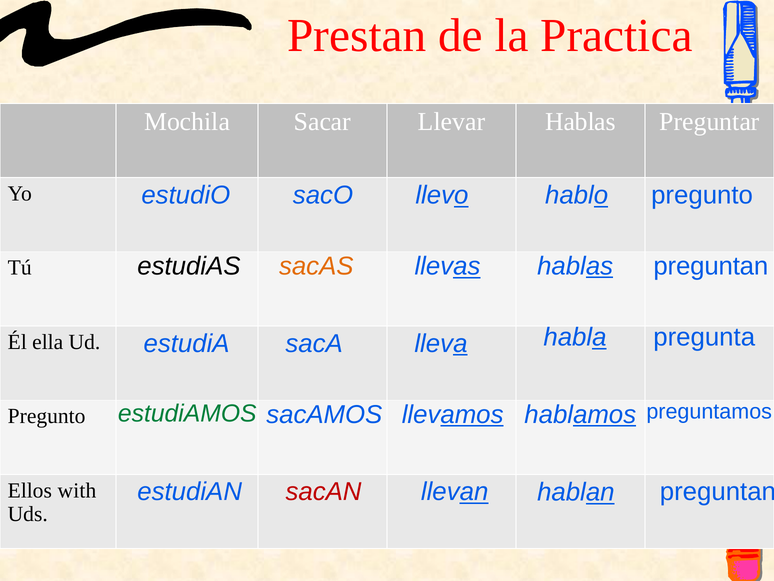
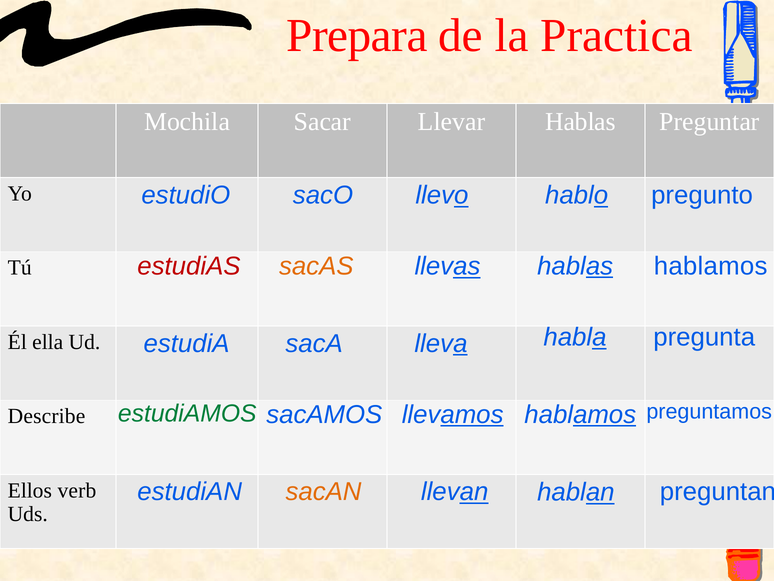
Prestan: Prestan -> Prepara (357, 36)
preguntan: preguntan -> hablamos (711, 266)
estudiAS colour: black -> red (189, 266)
Pregunto: Pregunto -> Describe (47, 416)
sacAN colour: red -> orange (323, 492)
with: with -> verb (77, 490)
